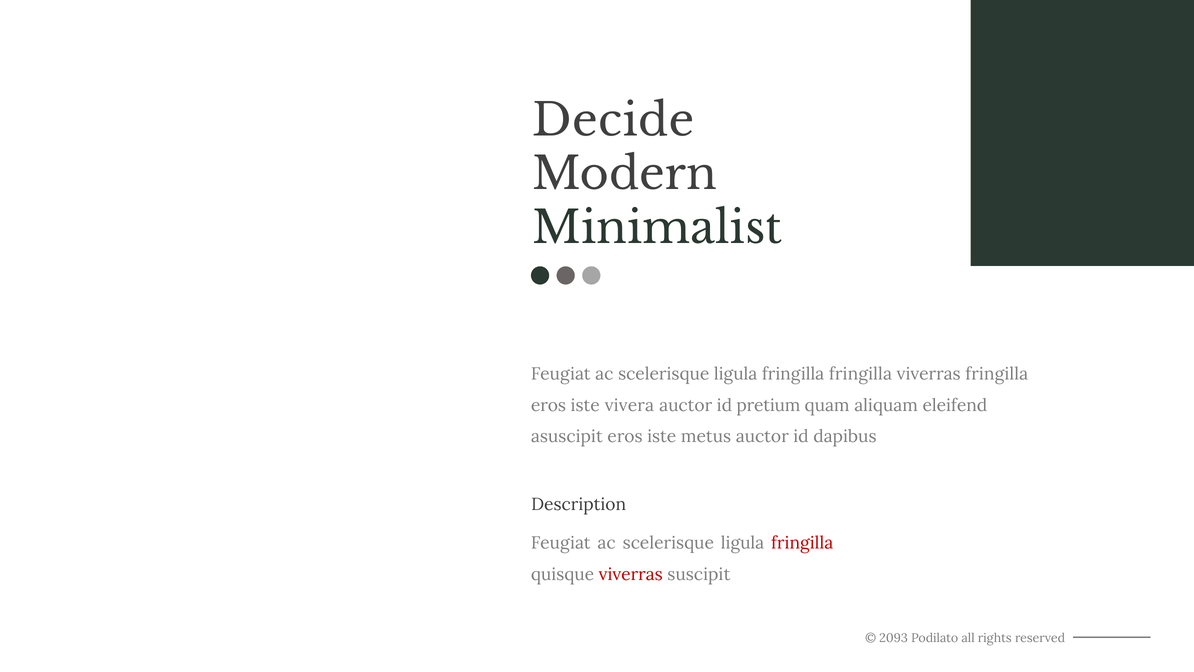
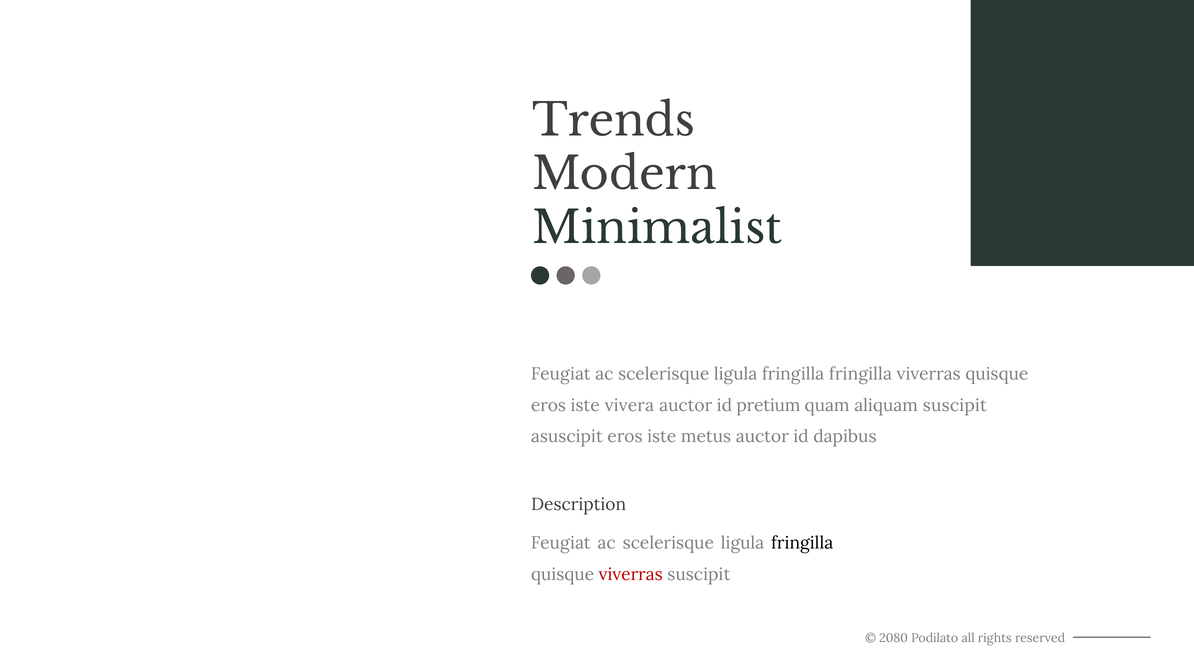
Decide: Decide -> Trends (614, 121)
viverras fringilla: fringilla -> quisque (997, 374)
aliquam eleifend: eleifend -> suscipit (955, 405)
fringilla colour: red -> black (802, 543)
2093: 2093 -> 2080 (894, 638)
